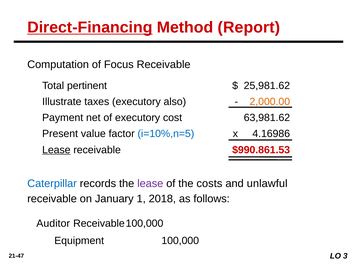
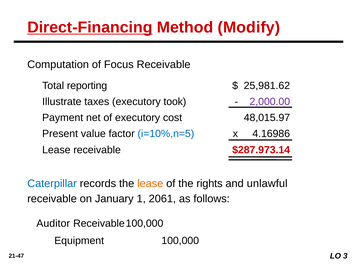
Report: Report -> Modify (249, 27)
pertinent: pertinent -> reporting (87, 86)
also: also -> took (175, 102)
2,000.00 colour: orange -> purple (270, 102)
63,981.62: 63,981.62 -> 48,015.97 (267, 118)
Lease underline: present -> none (56, 150)
$990.861.53: $990.861.53 -> $287.973.14 (261, 150)
lease colour: purple -> orange (150, 183)
costs: costs -> rights (210, 183)
2018: 2018 -> 2061 (162, 199)
